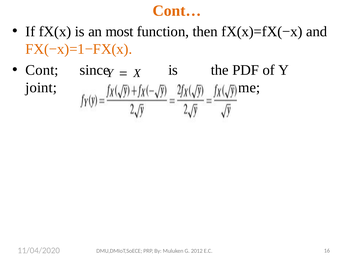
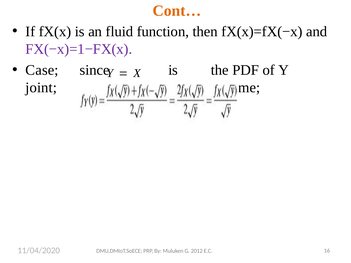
most: most -> fluid (119, 31)
FX(−x)=1−FX(x colour: orange -> purple (79, 49)
Cont: Cont -> Case (42, 70)
